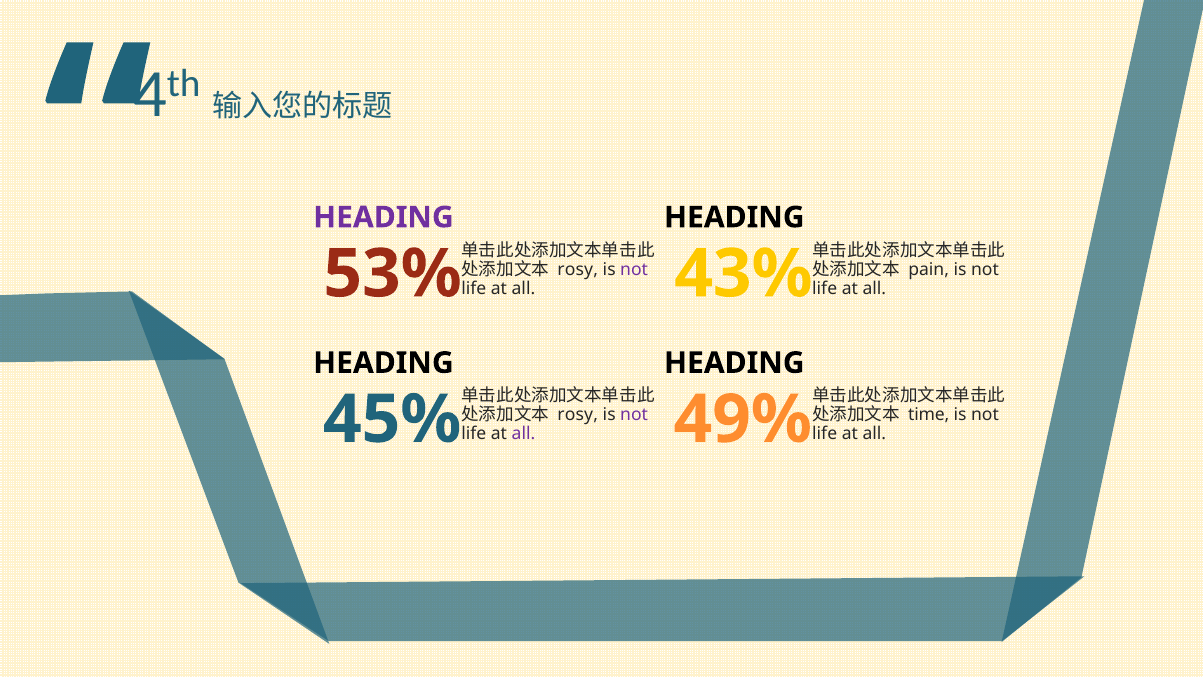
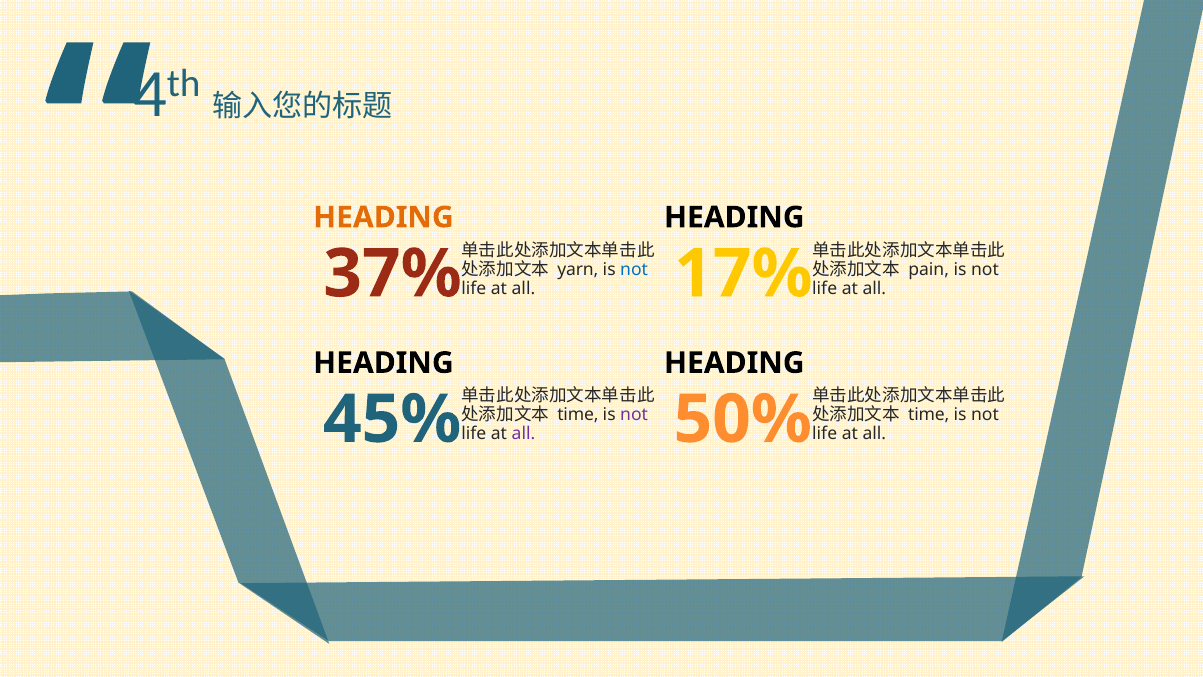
HEADING colour: purple -> orange (383, 217)
rosy: rosy -> yarn (578, 269)
not colour: purple -> blue (634, 269)
53%: 53% -> 37% (393, 274)
43%: 43% -> 17% (743, 274)
rosy: rosy -> time (578, 415)
49%: 49% -> 50% (743, 419)
